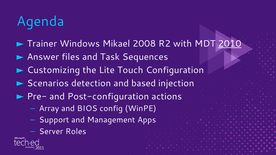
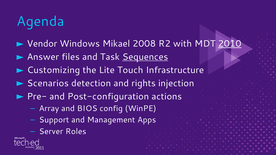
Trainer: Trainer -> Vendor (42, 44)
Sequences underline: none -> present (145, 57)
Configuration: Configuration -> Infrastructure (175, 70)
based: based -> rights (144, 83)
